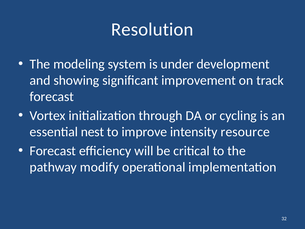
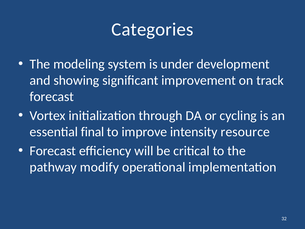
Resolution: Resolution -> Categories (152, 30)
nest: nest -> final (93, 132)
